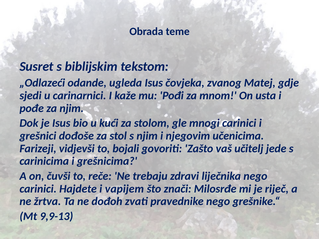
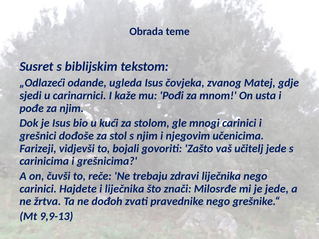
i vapijem: vapijem -> liječnika (124, 189)
je riječ: riječ -> jede (277, 189)
